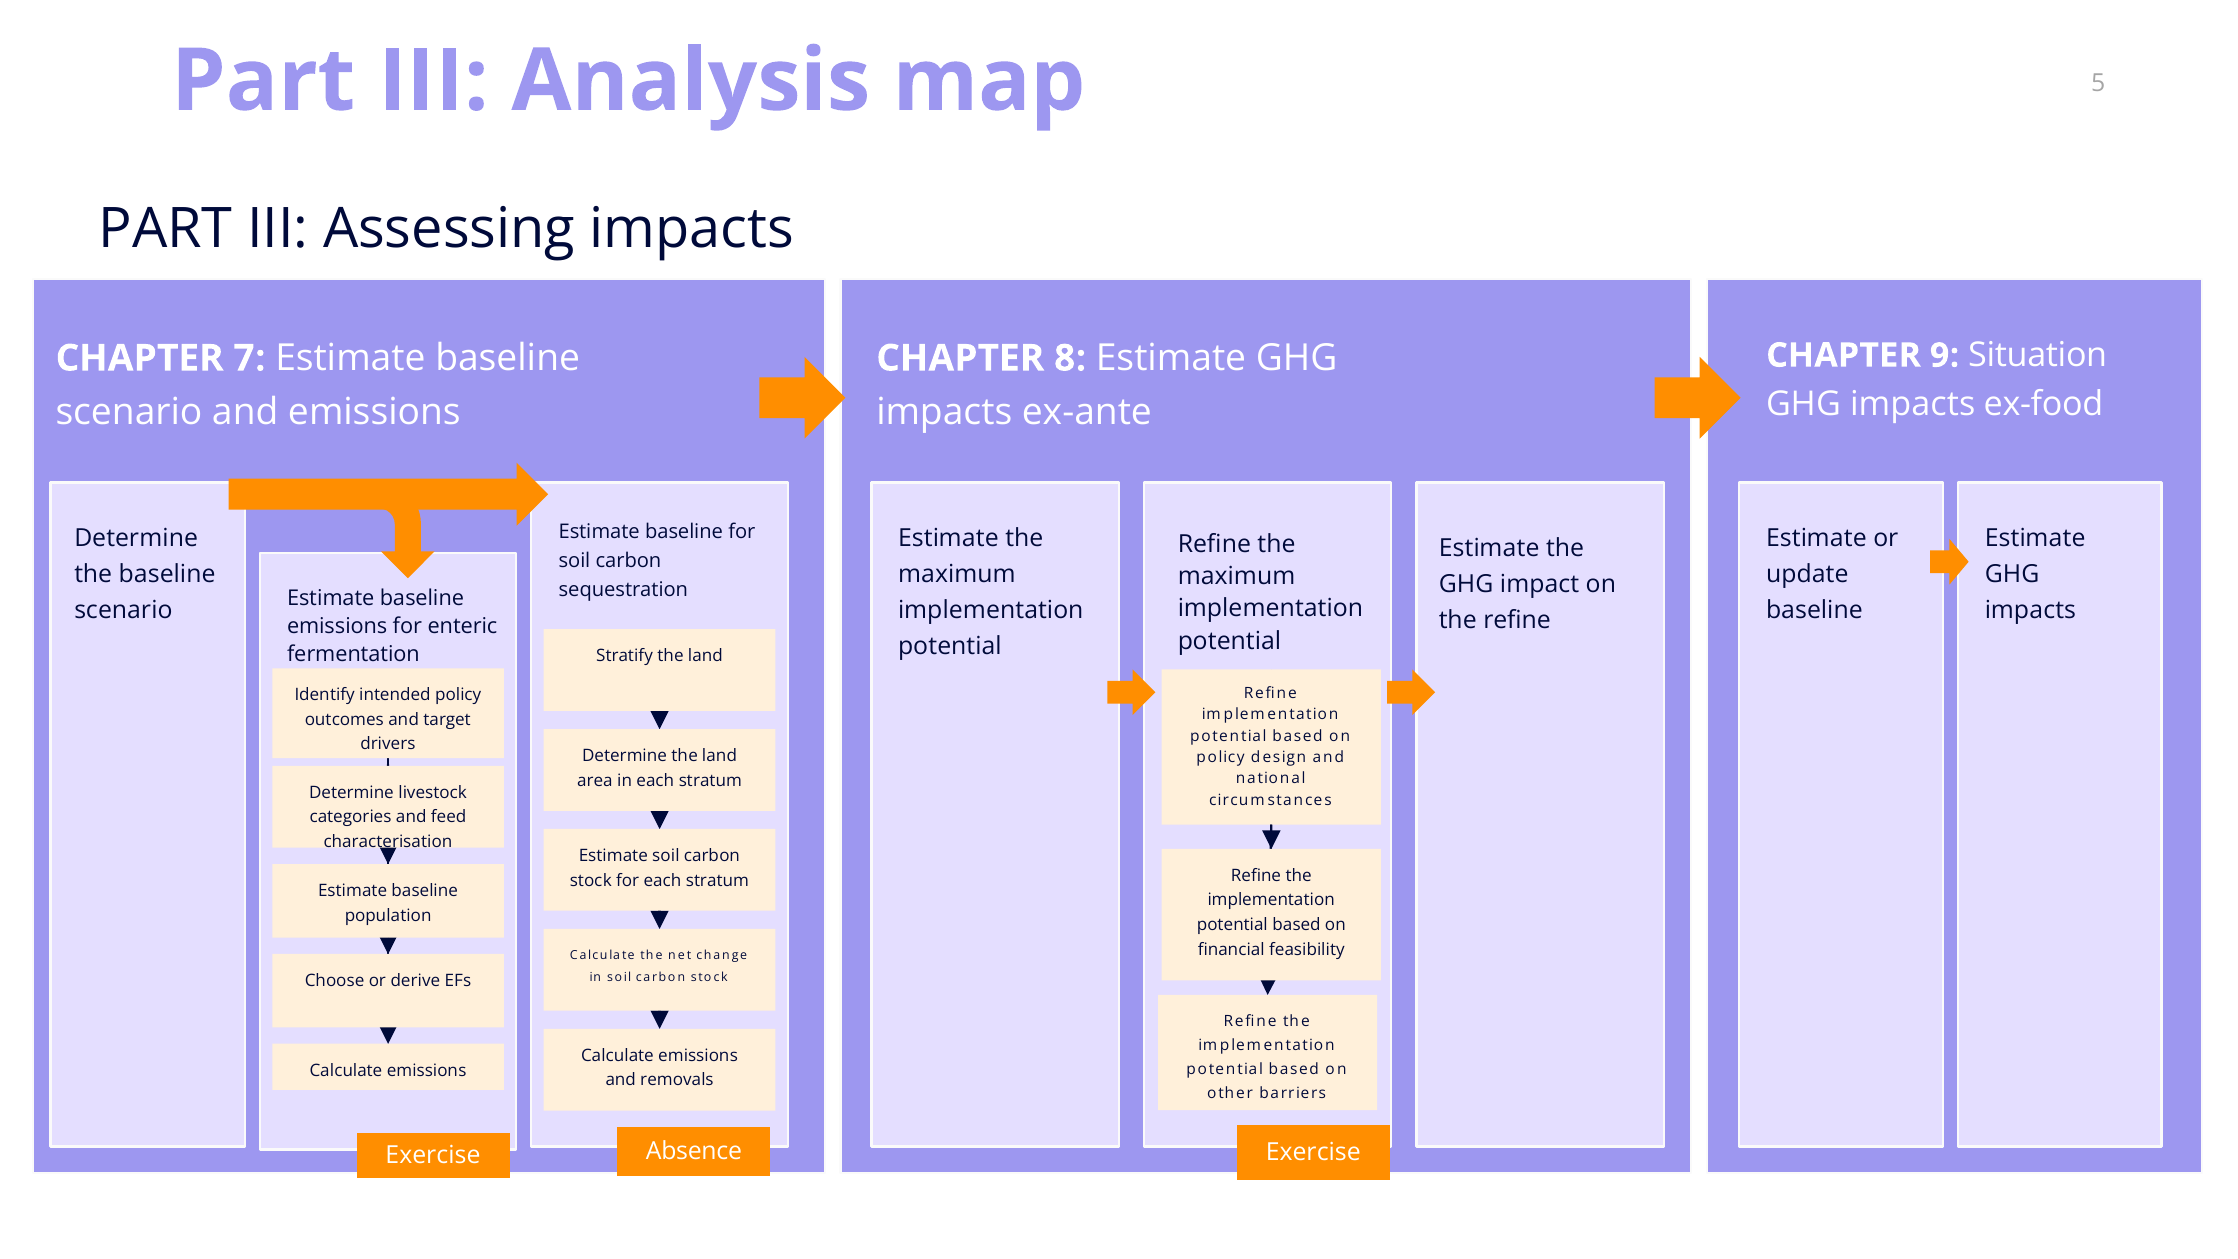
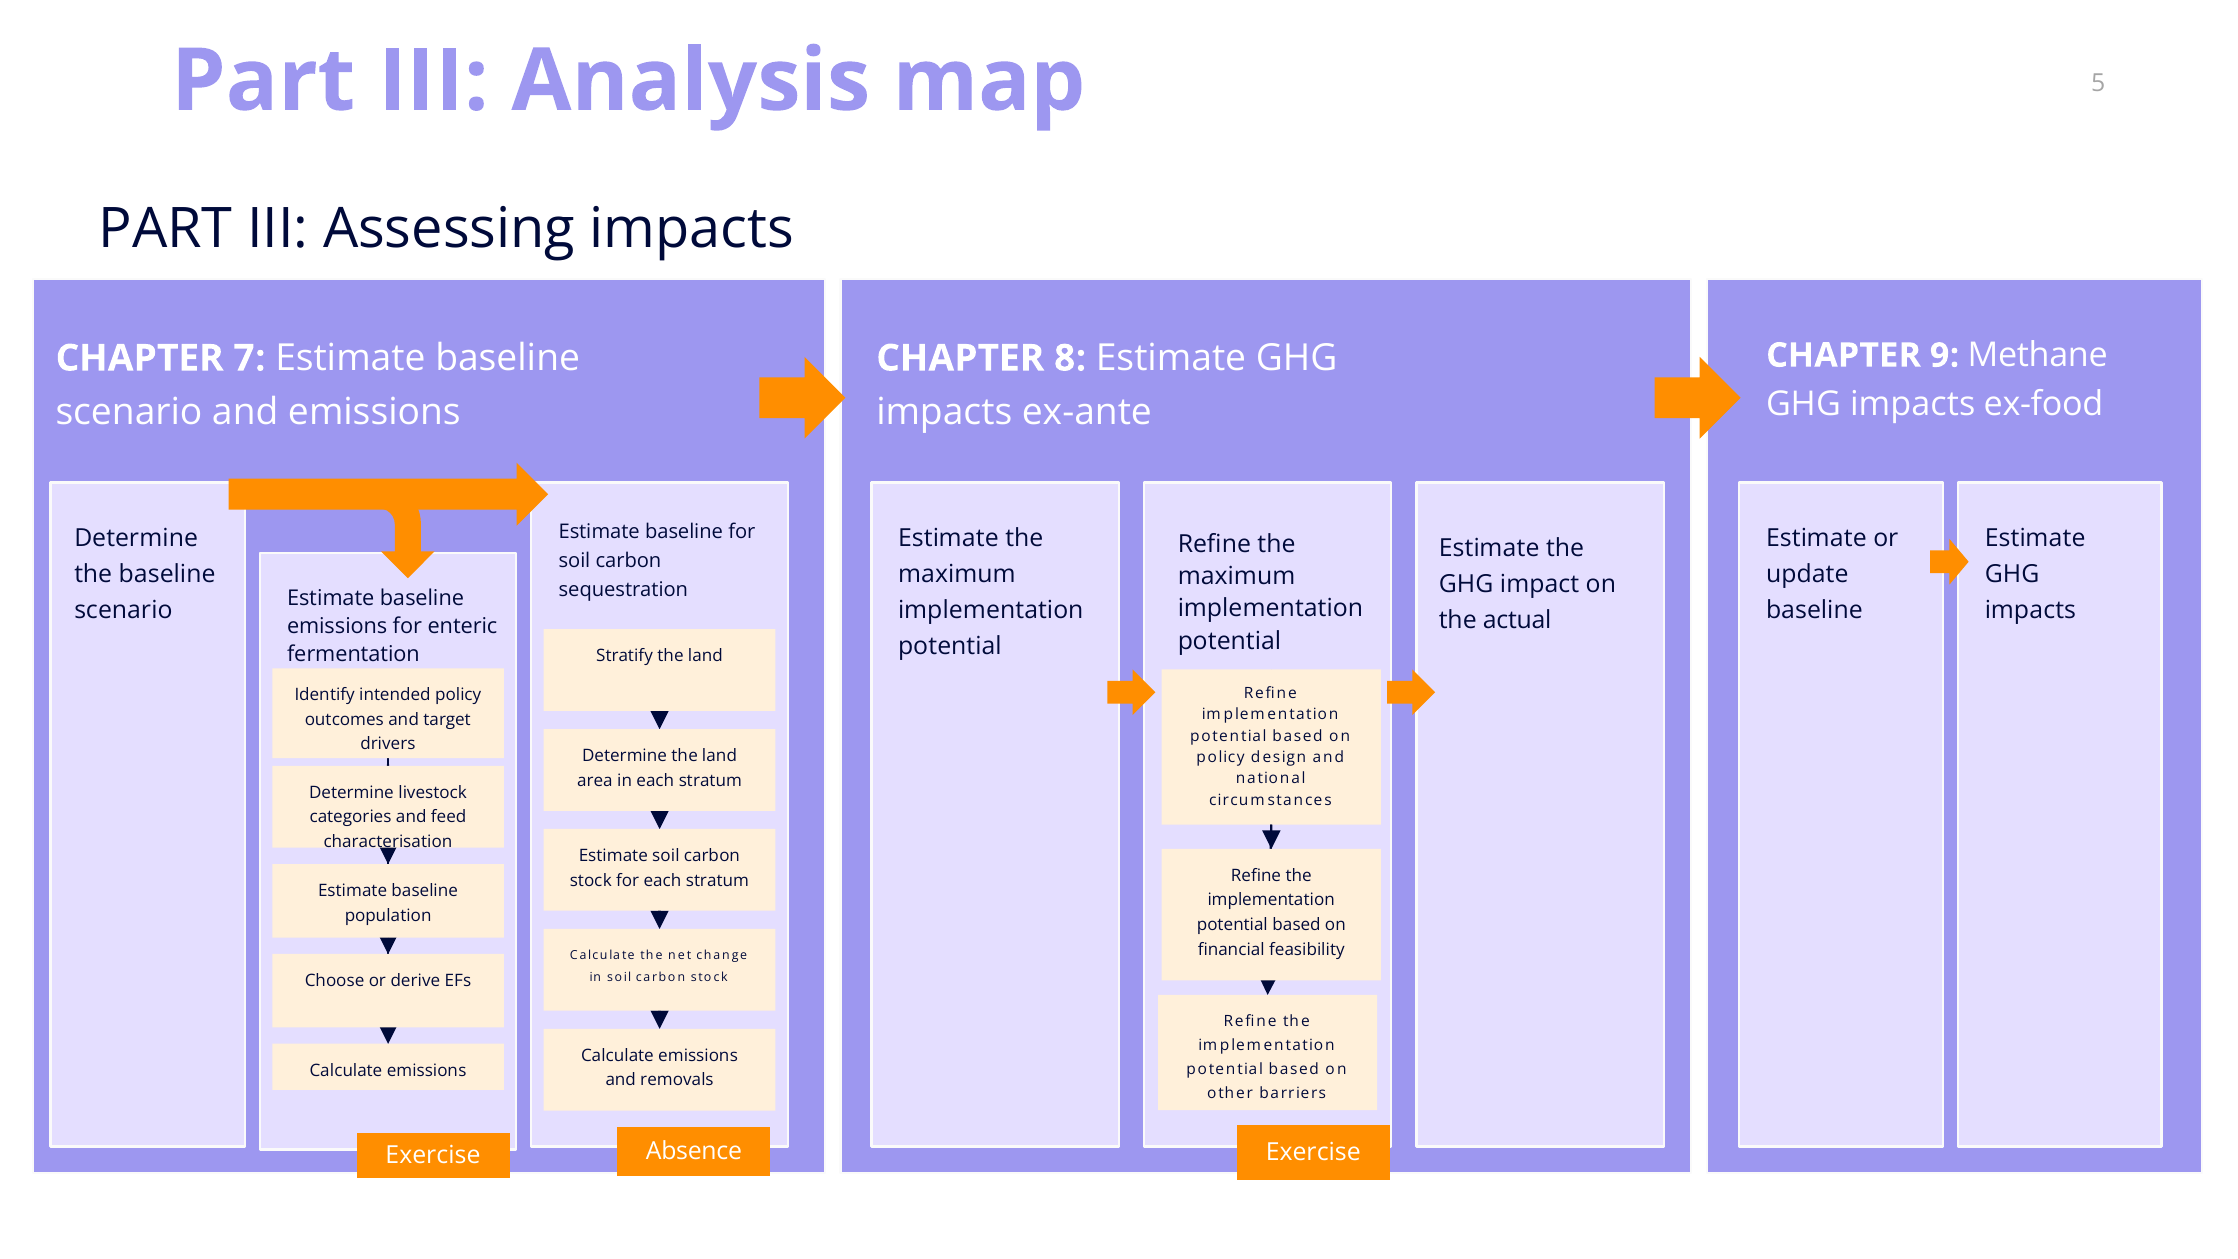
Situation: Situation -> Methane (2038, 355)
the refine: refine -> actual (1517, 620)
